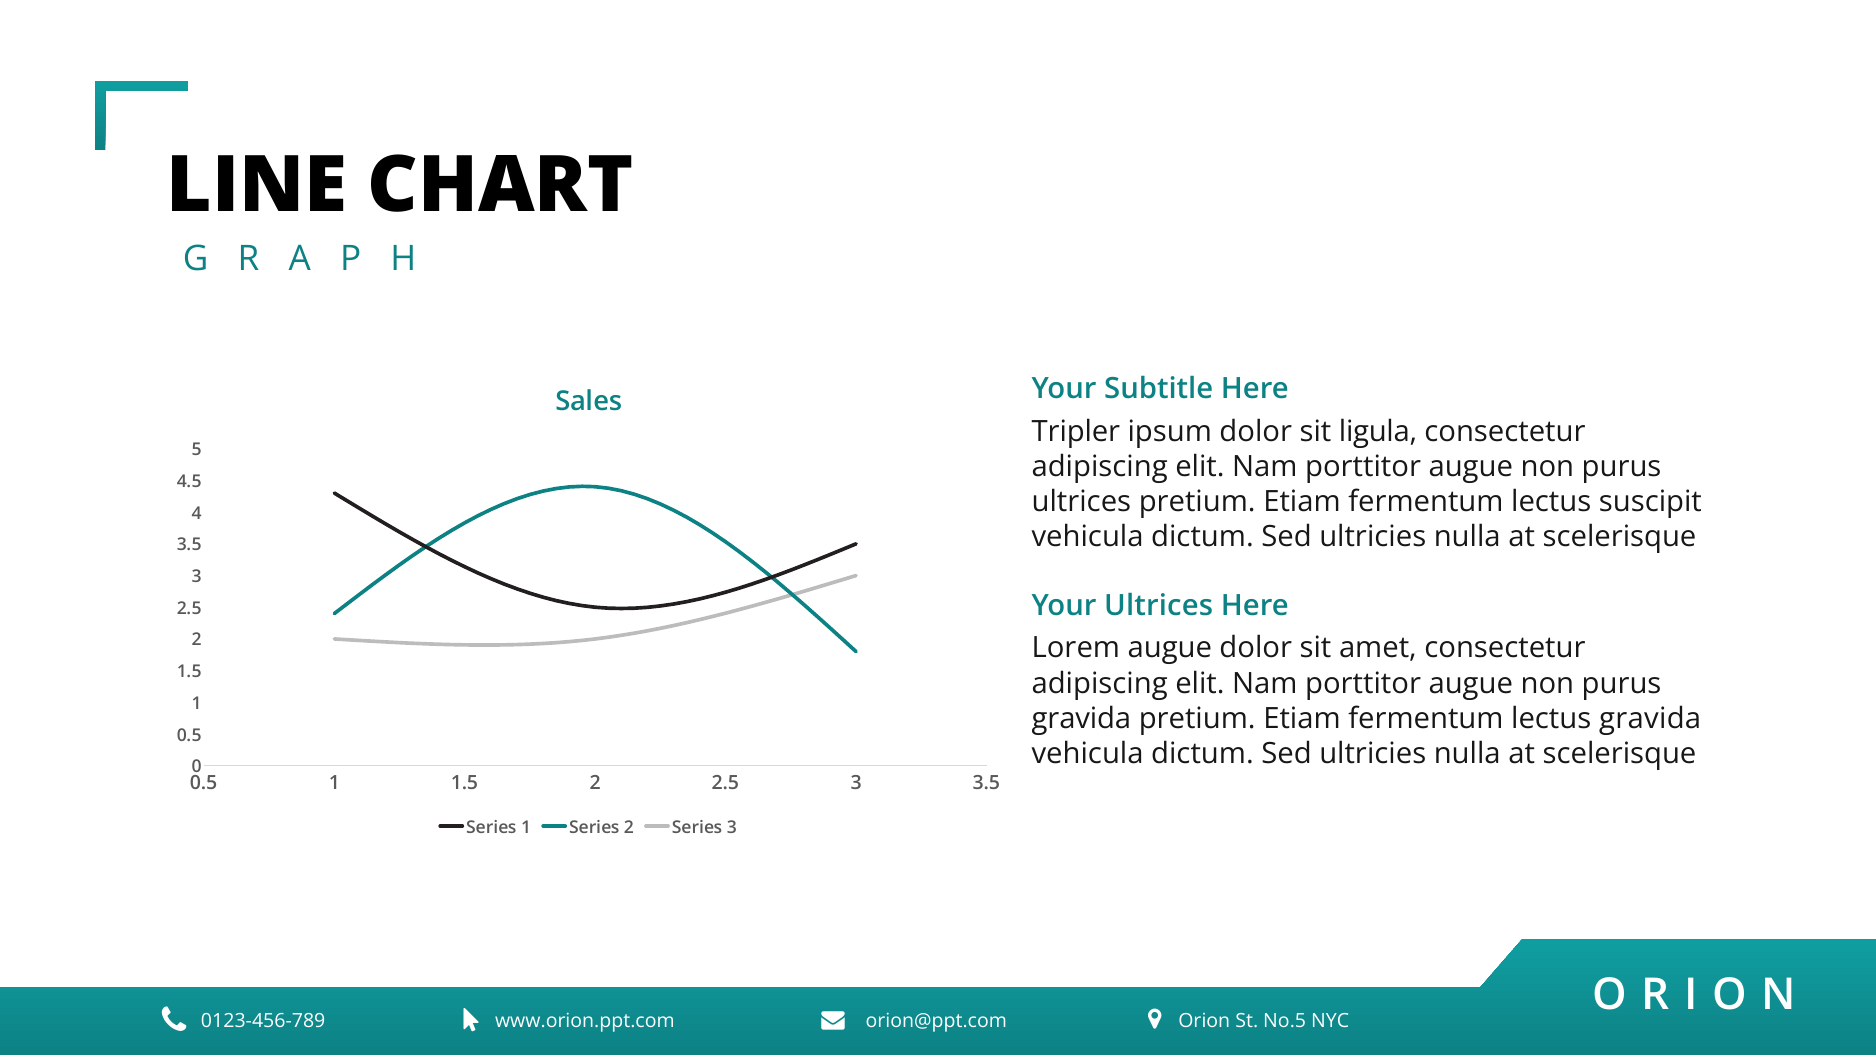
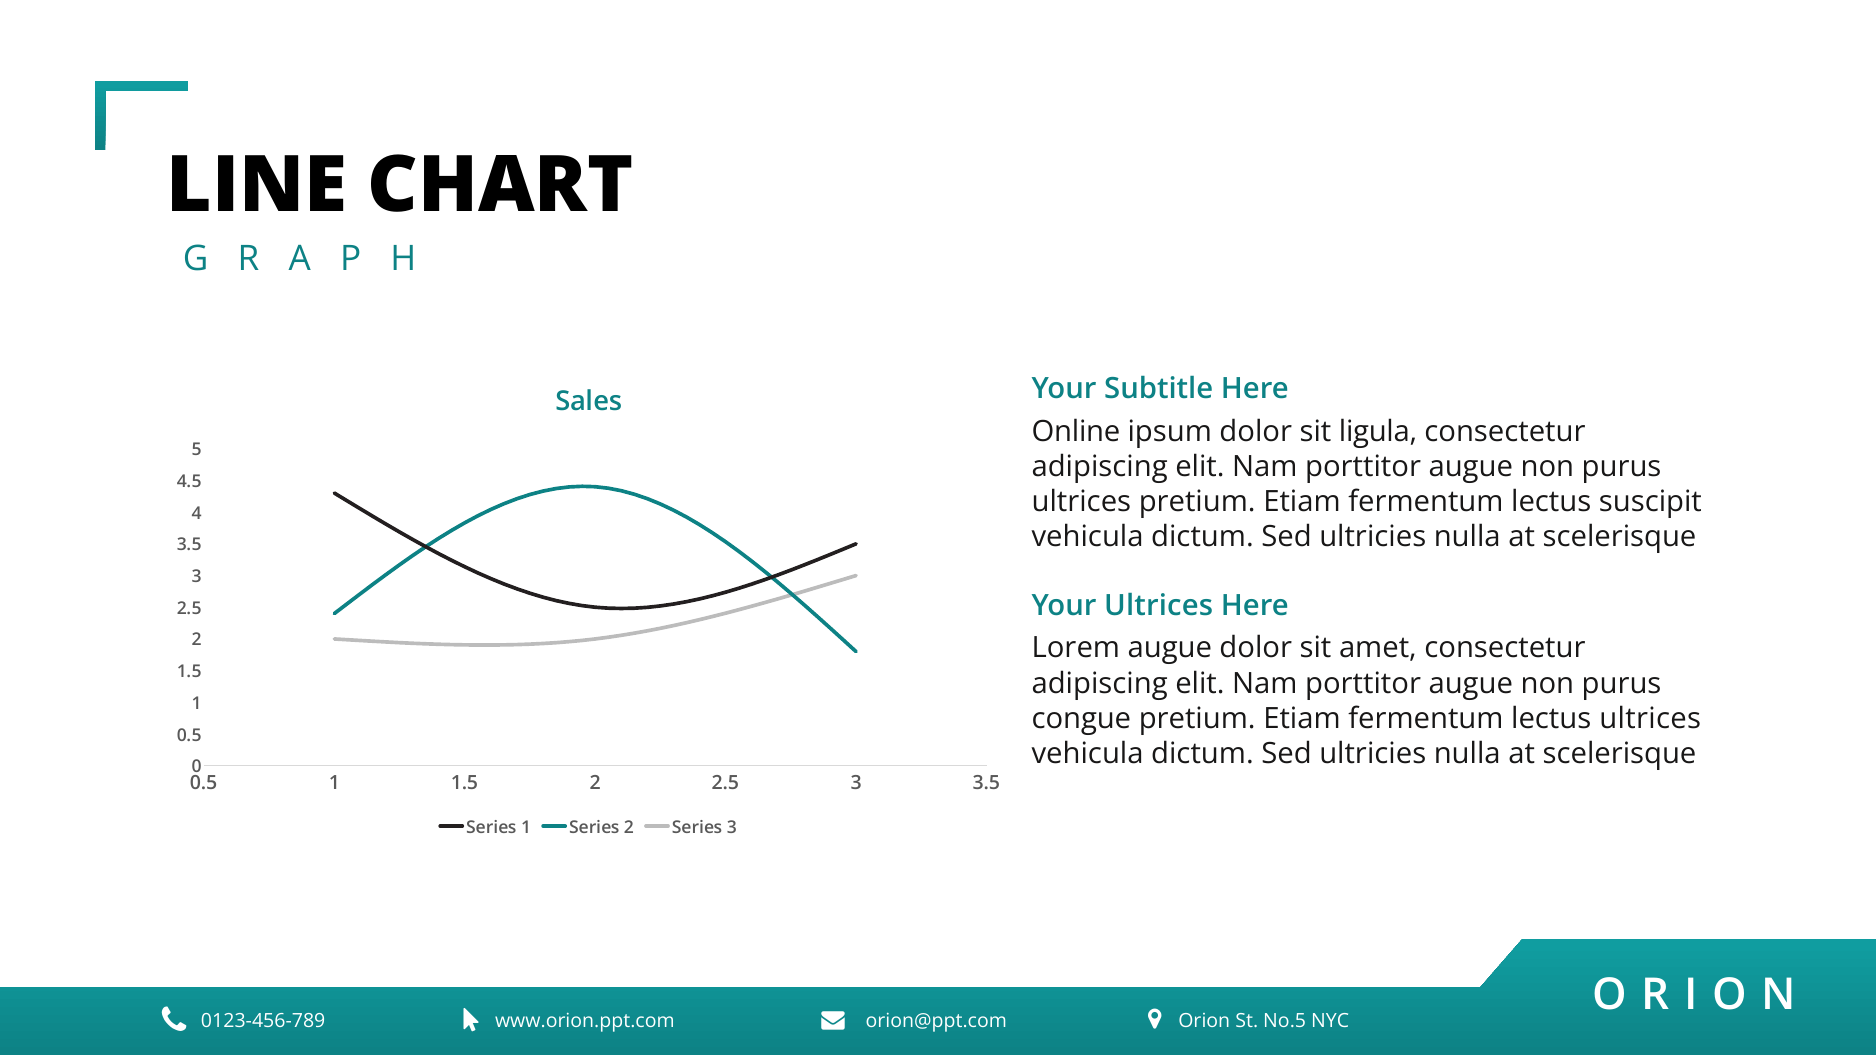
Tripler: Tripler -> Online (1076, 432)
gravida: gravida -> congue (1081, 719)
lectus gravida: gravida -> ultrices (1650, 719)
